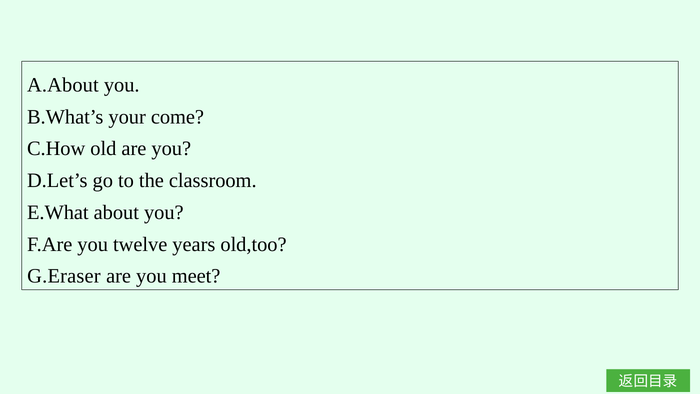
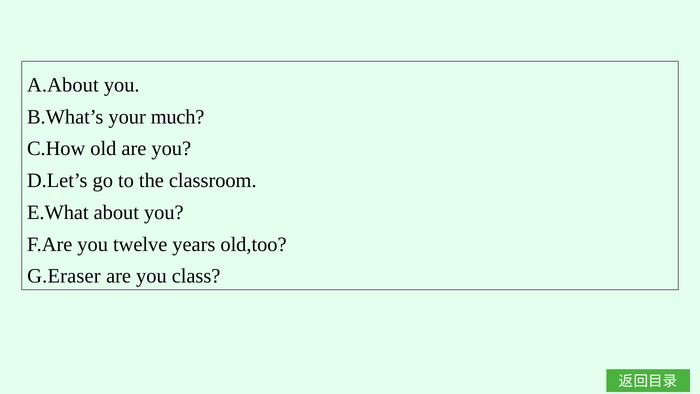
come: come -> much (178, 117)
meet: meet -> class (196, 276)
